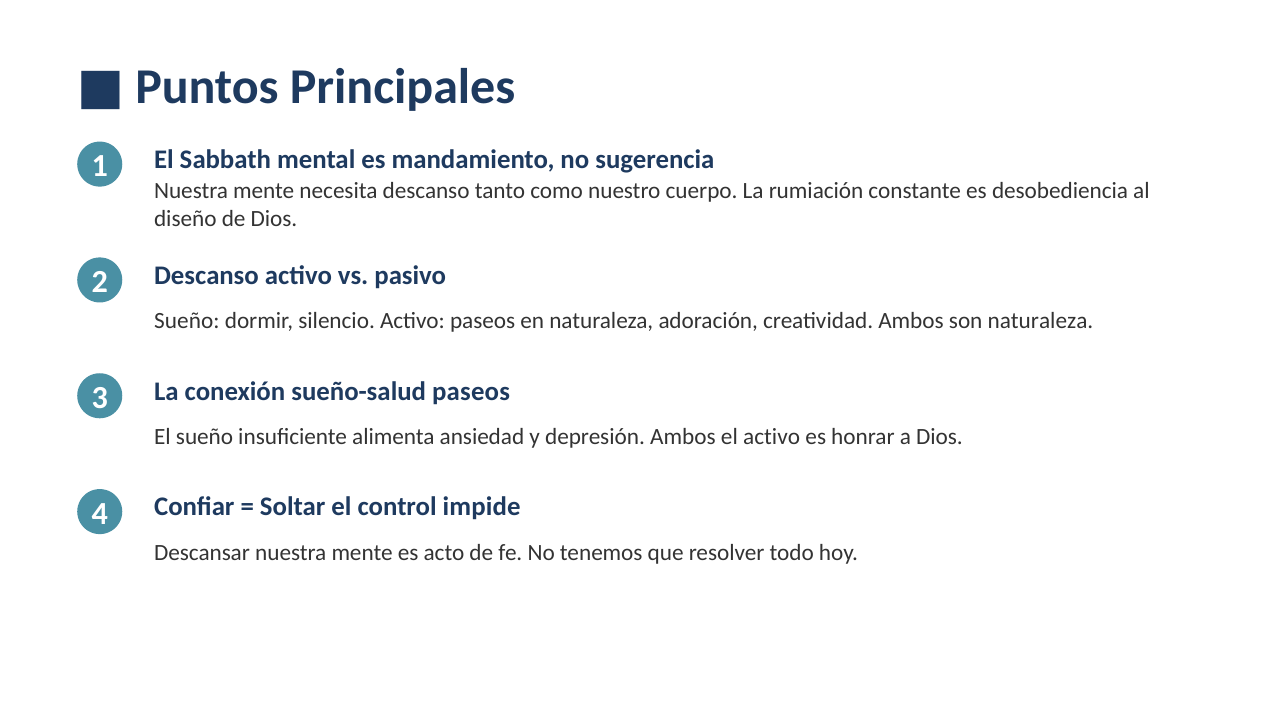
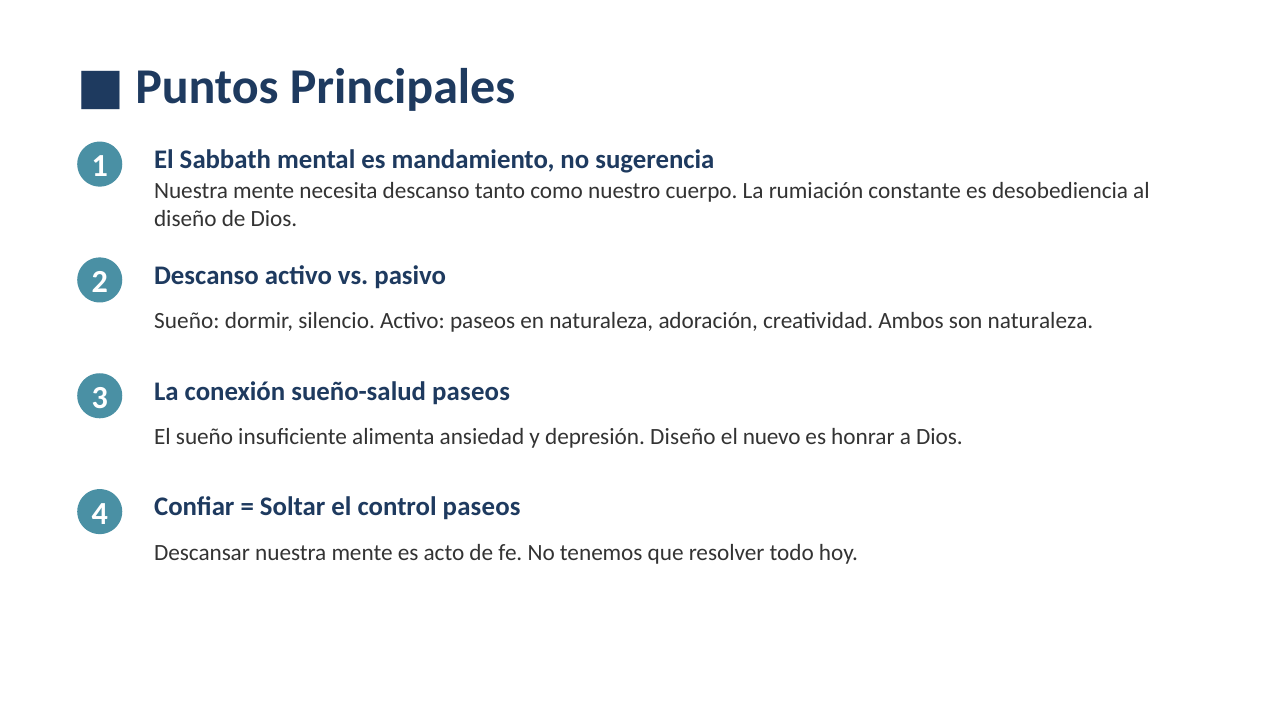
depresión Ambos: Ambos -> Diseño (683, 437)
el activo: activo -> nuevo (772, 437)
control impide: impide -> paseos (482, 507)
